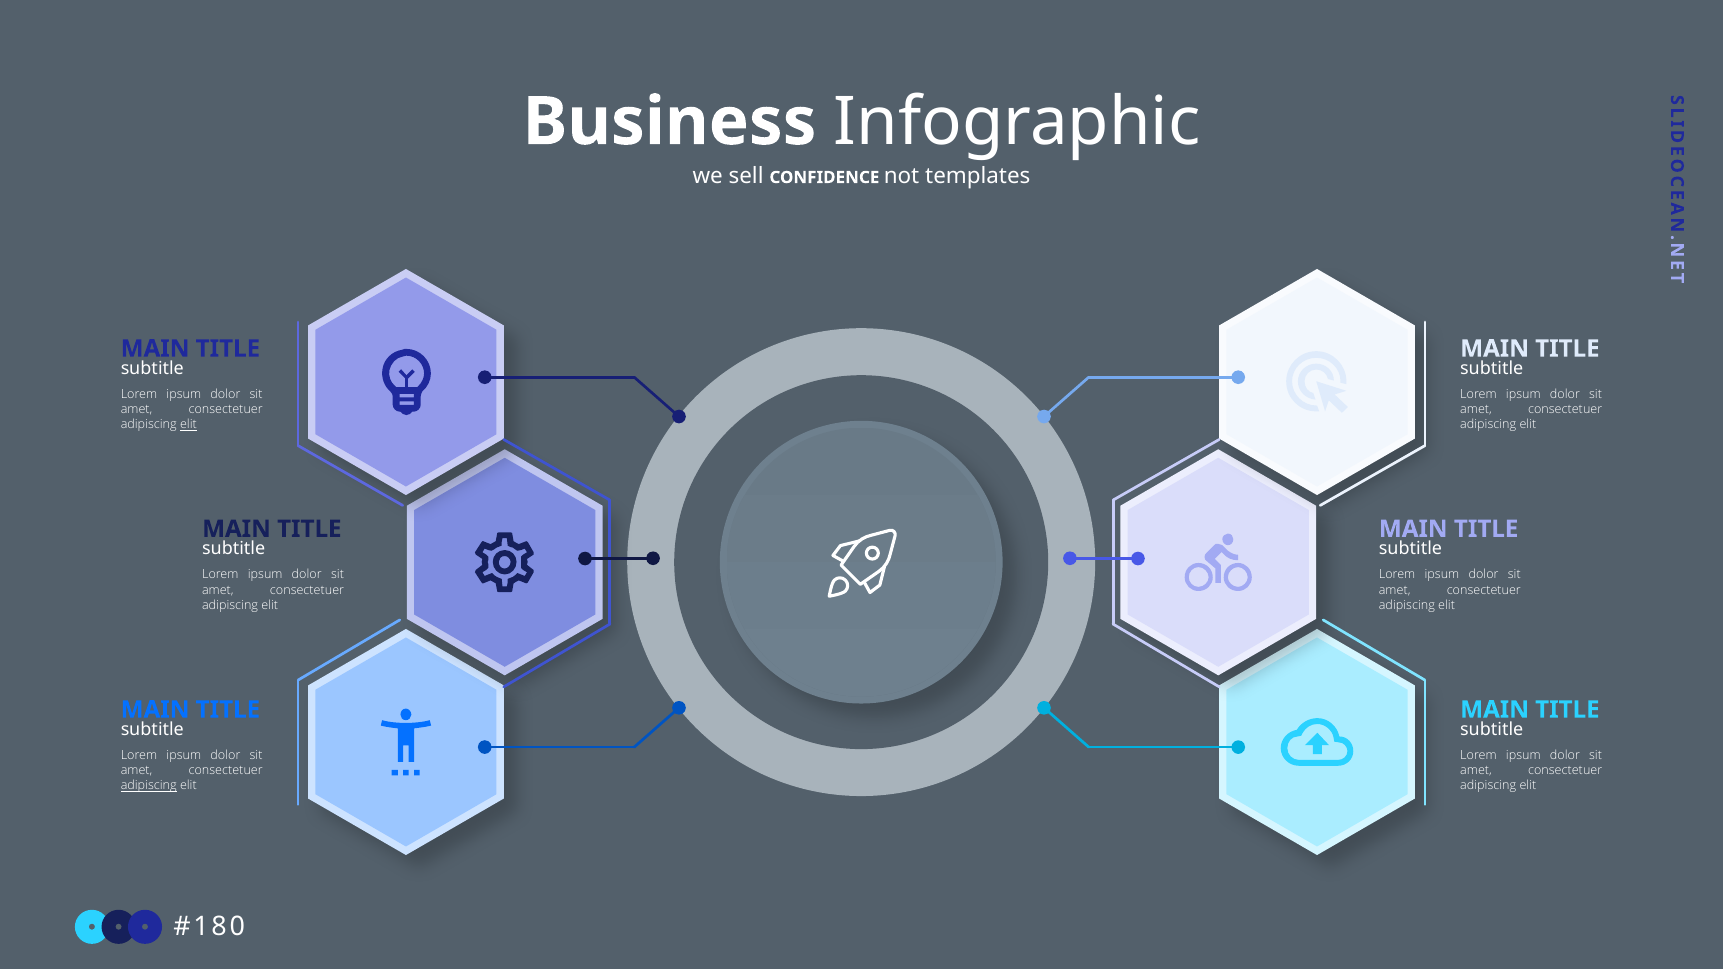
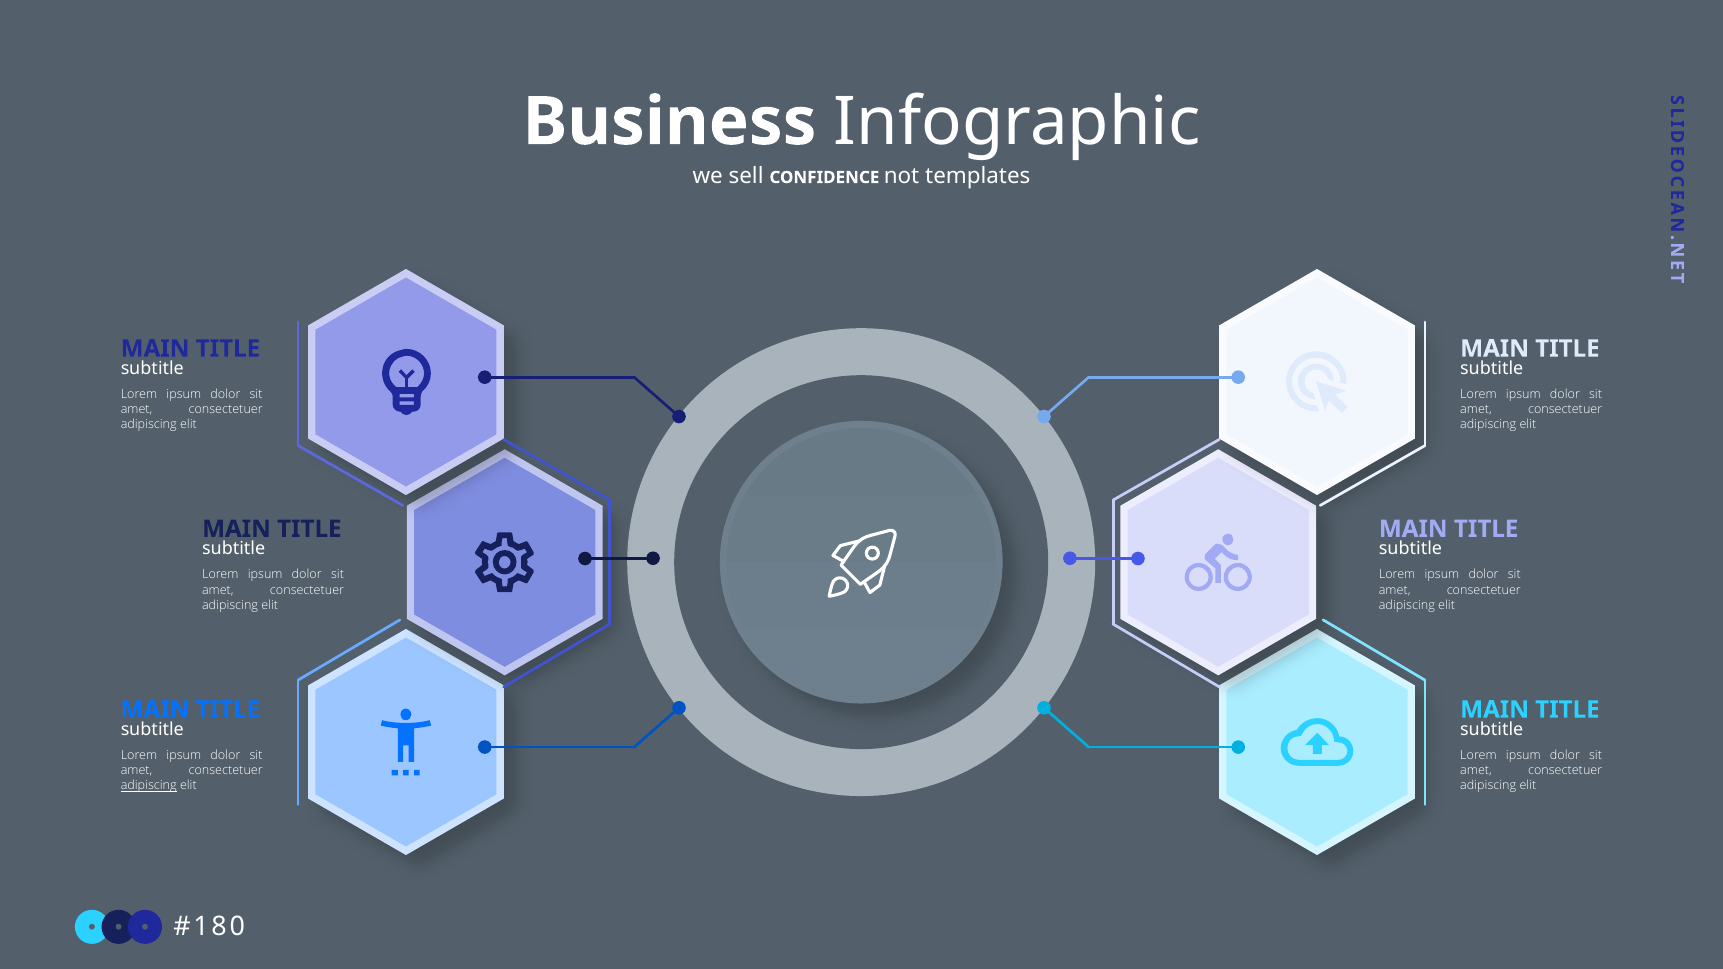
elit underline: present -> none (188, 425)
